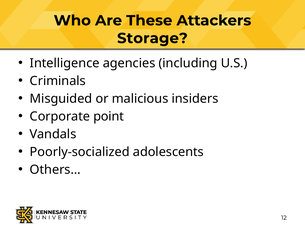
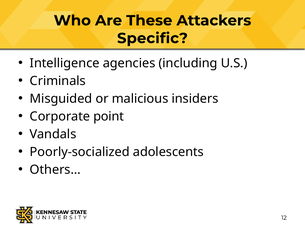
Storage: Storage -> Specific (152, 38)
